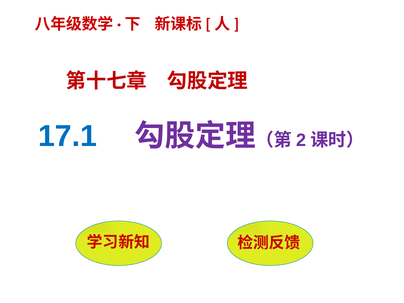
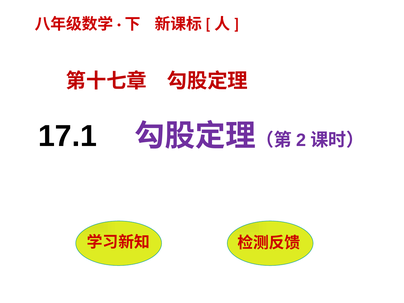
17.1 colour: blue -> black (68, 136)
